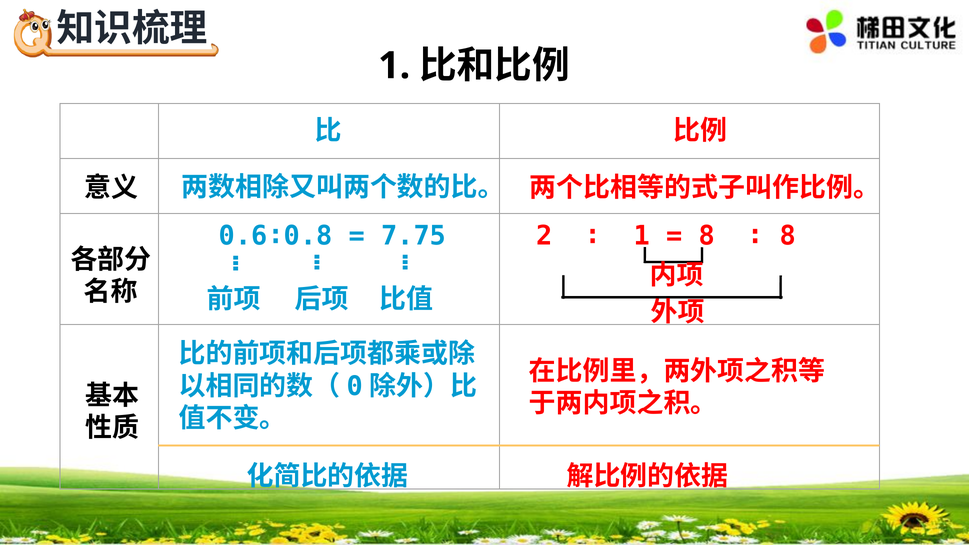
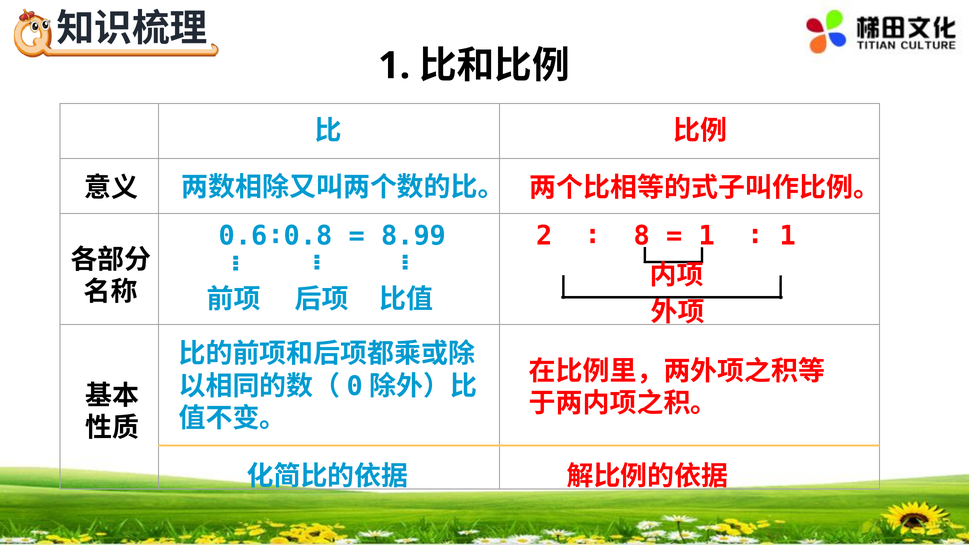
7.75: 7.75 -> 8.99 (414, 236)
1: 1 -> 8 (642, 236)
8: 8 -> 1 (707, 236)
8: 8 -> 1 (788, 236)
